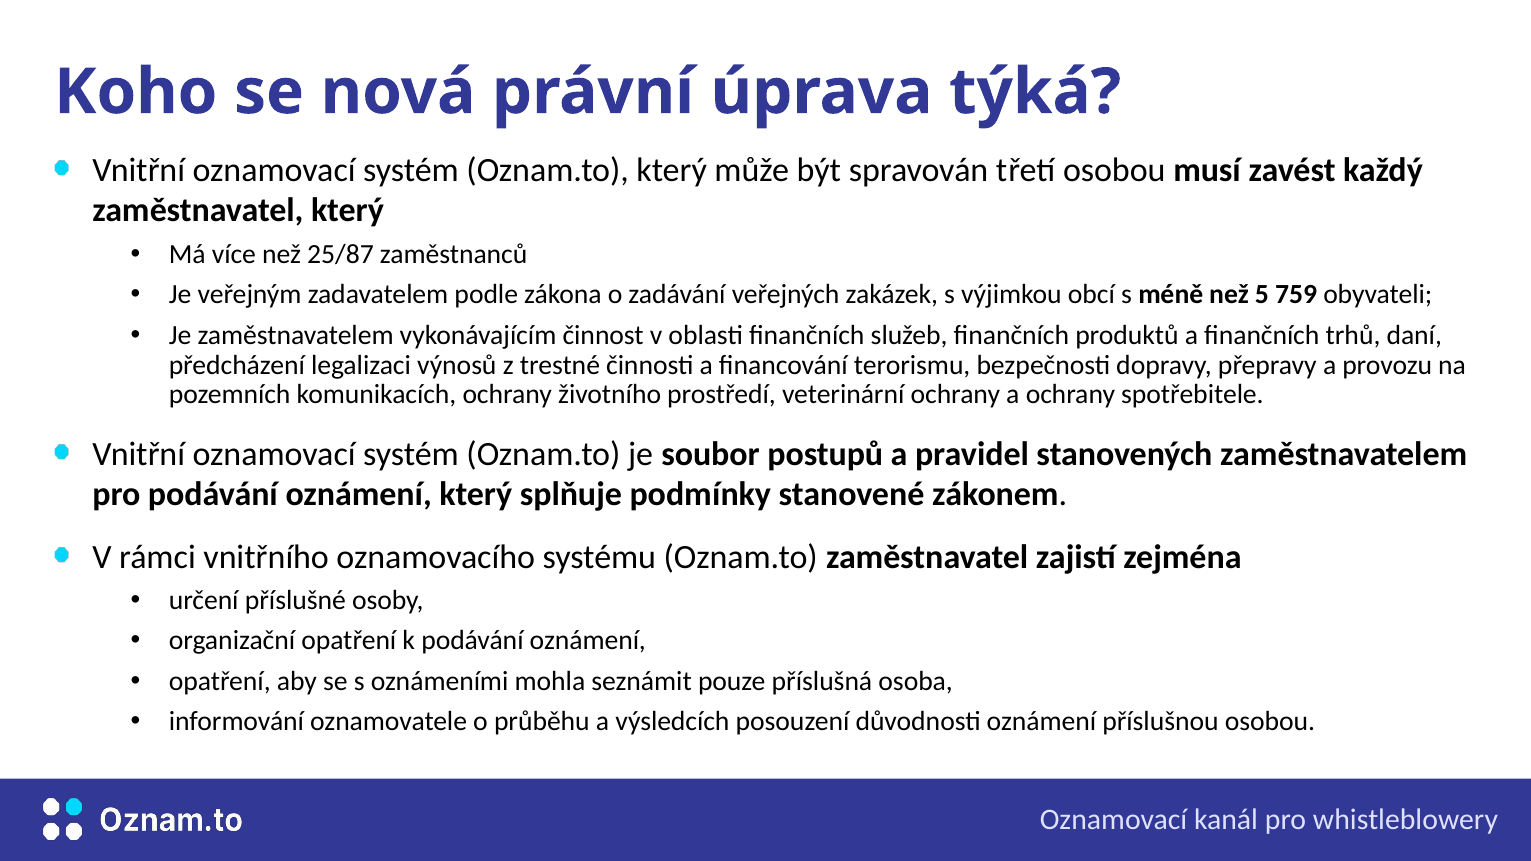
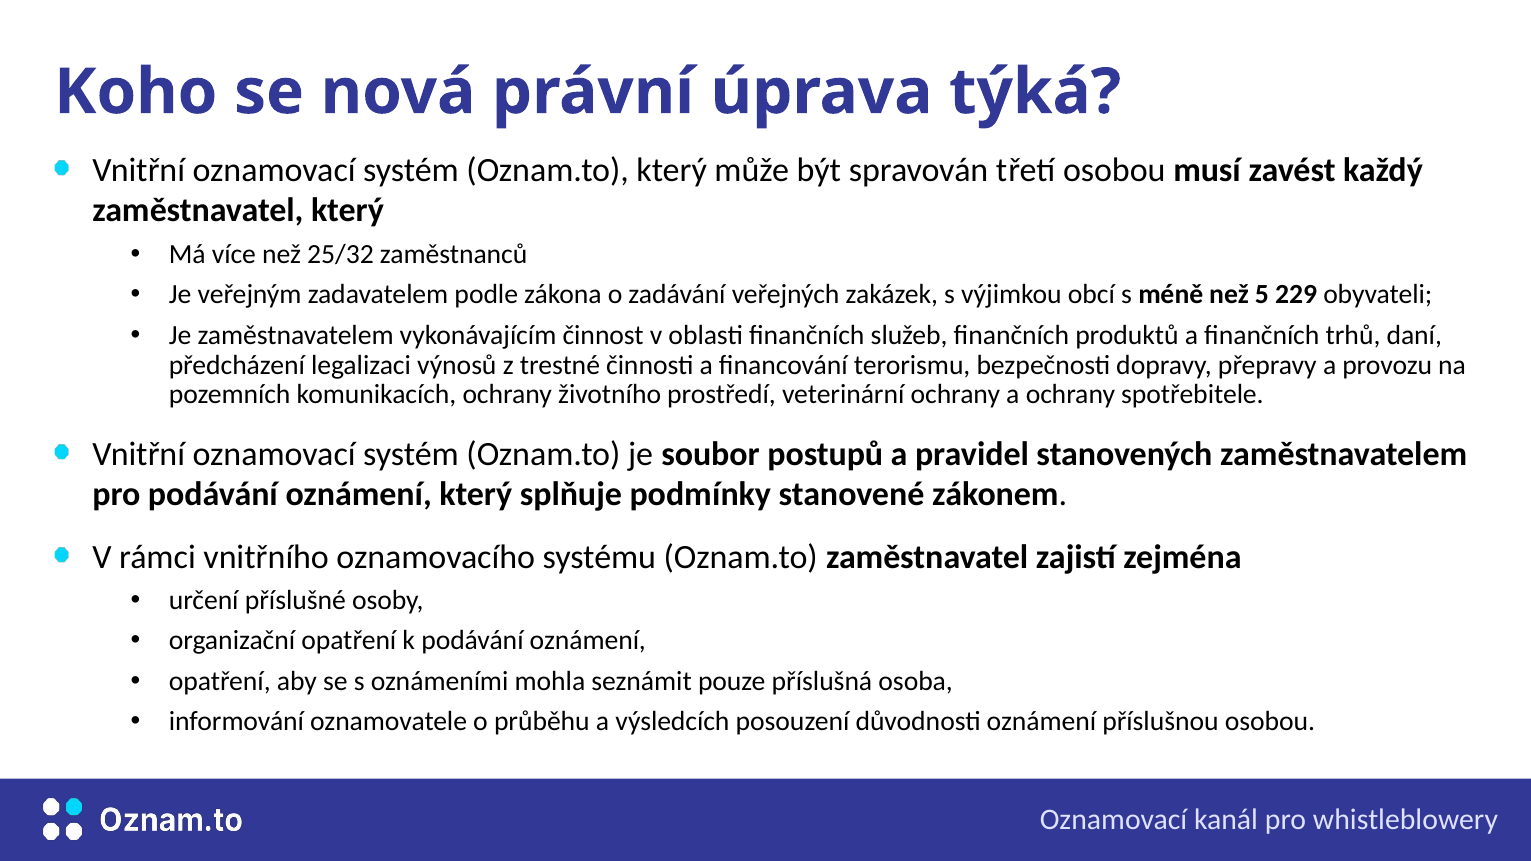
25/87: 25/87 -> 25/32 (340, 254)
759: 759 -> 229 (1296, 295)
